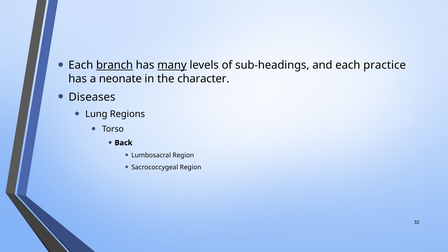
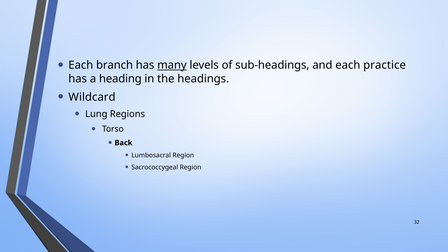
branch underline: present -> none (115, 65)
neonate: neonate -> heading (120, 79)
character: character -> headings (203, 79)
Diseases: Diseases -> Wildcard (92, 97)
